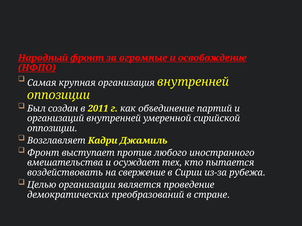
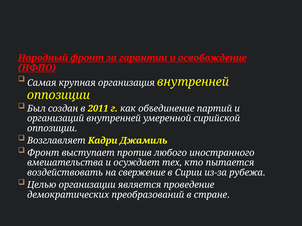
огромные: огромные -> гарантии (143, 58)
